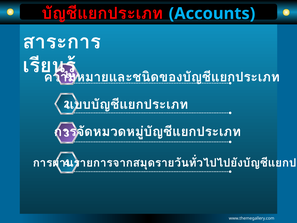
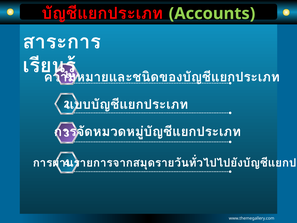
Accounts colour: light blue -> light green (212, 14)
